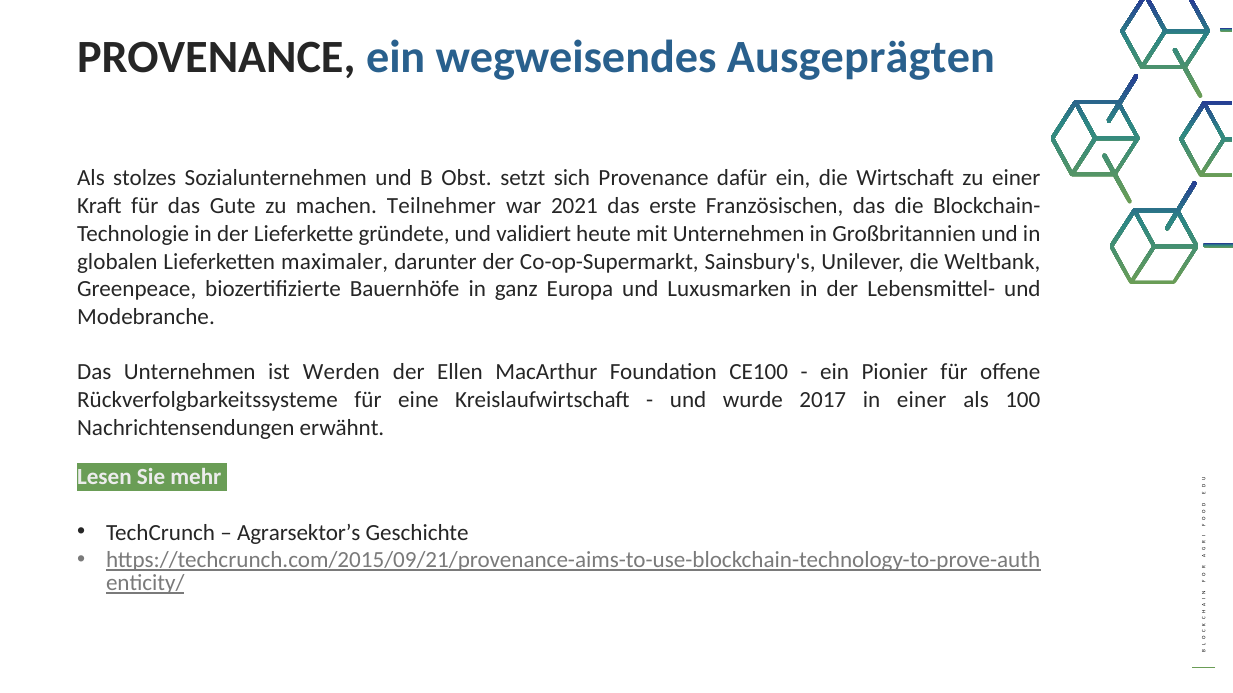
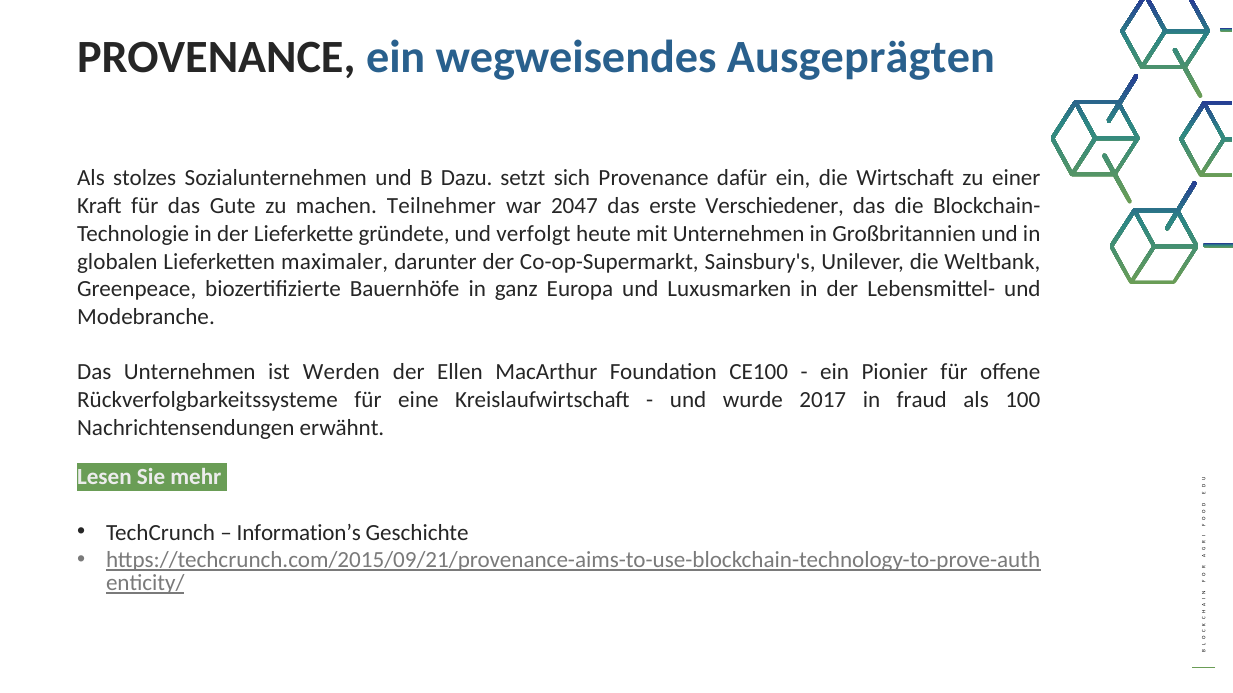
Obst: Obst -> Dazu (467, 178)
2021: 2021 -> 2047 (574, 206)
Französischen: Französischen -> Verschiedener (775, 206)
validiert: validiert -> verfolgt (534, 234)
in einer: einer -> fraud (922, 400)
Agrarsektor’s: Agrarsektor’s -> Information’s (299, 533)
